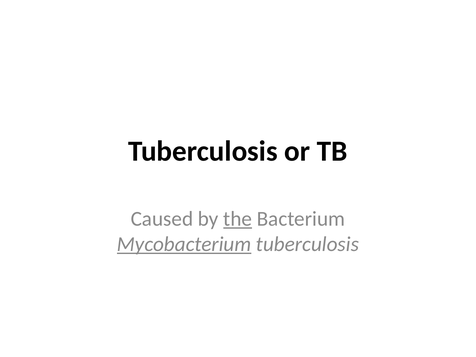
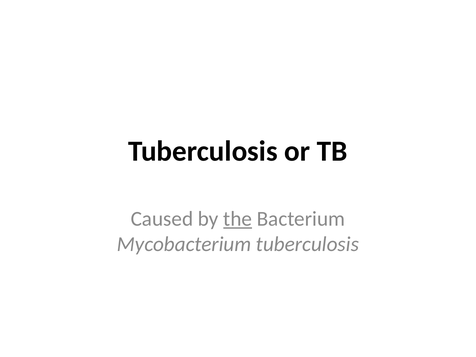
Mycobacterium underline: present -> none (184, 244)
